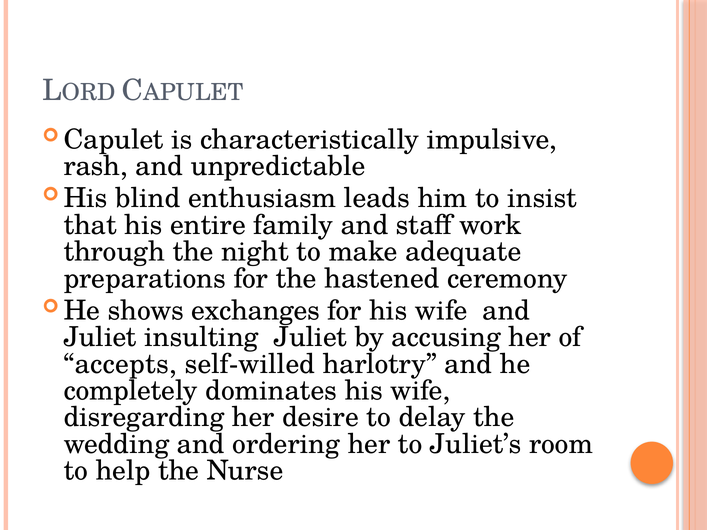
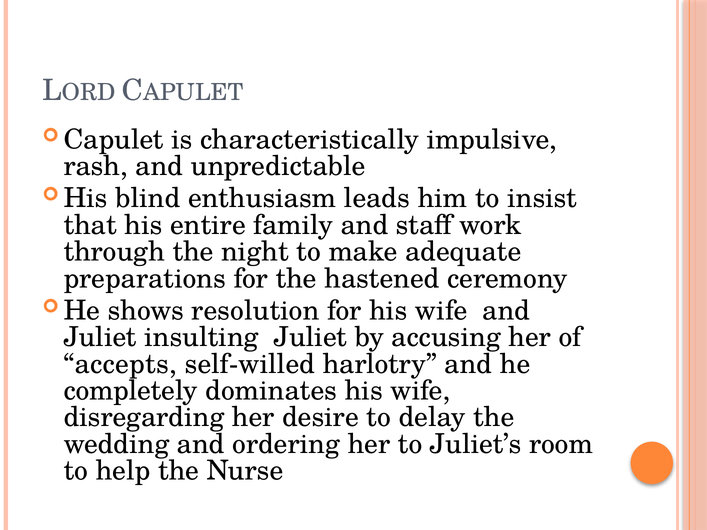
exchanges: exchanges -> resolution (255, 311)
